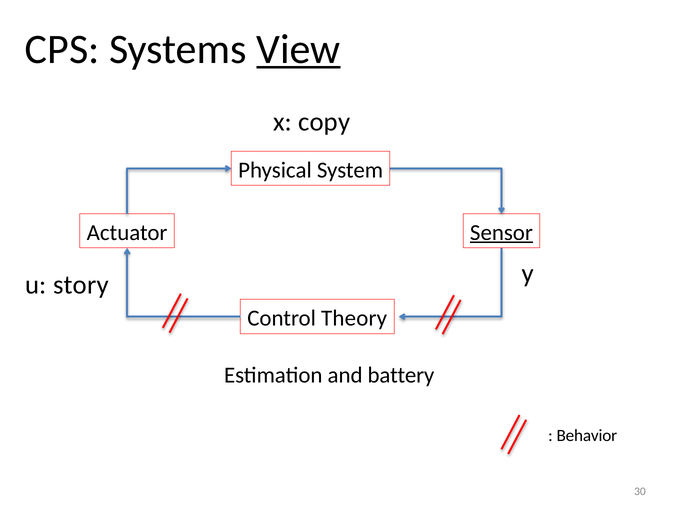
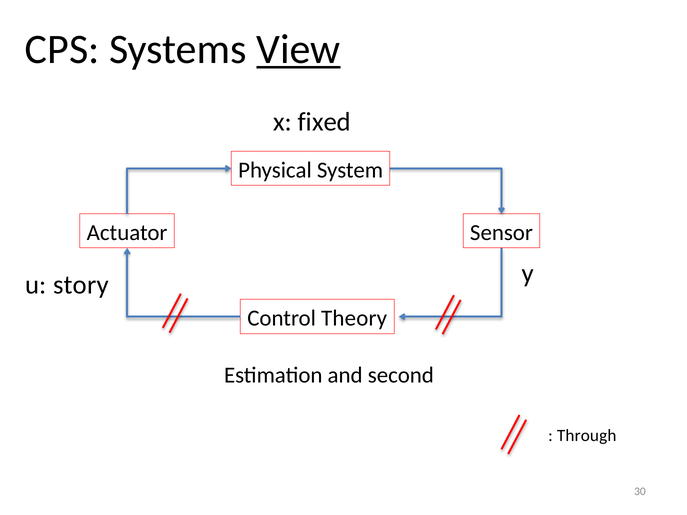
copy: copy -> fixed (324, 122)
Sensor underline: present -> none (501, 233)
battery: battery -> second (401, 375)
Behavior: Behavior -> Through (587, 436)
